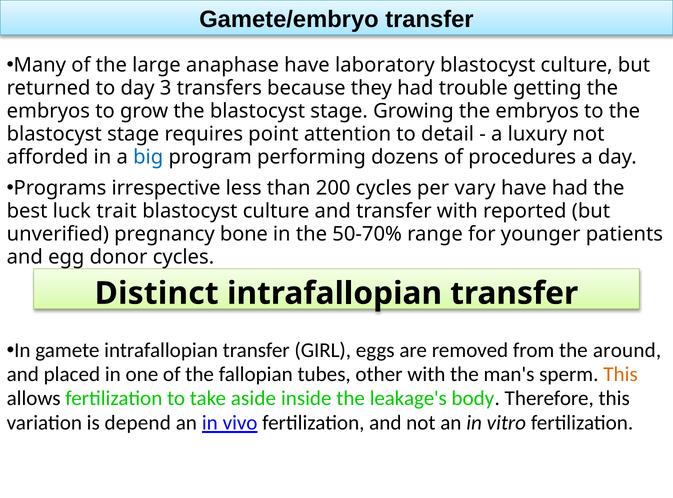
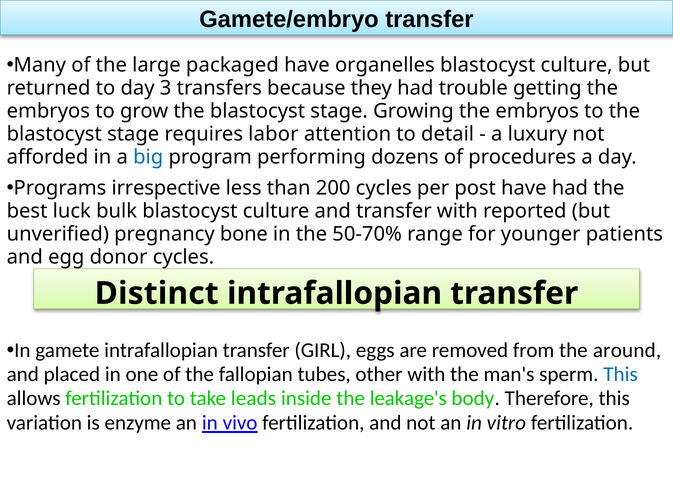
anaphase: anaphase -> packaged (232, 65)
laboratory: laboratory -> organelles (385, 65)
point: point -> labor (273, 134)
vary: vary -> post (475, 188)
trait: trait -> bulk (117, 211)
This colour: orange -> blue (621, 375)
aside: aside -> leads (253, 399)
depend: depend -> enzyme (138, 423)
